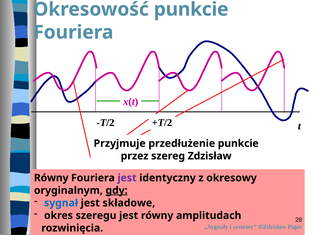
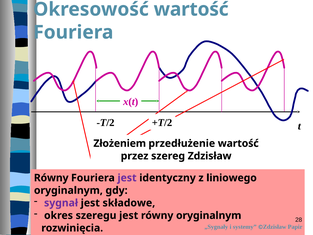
Okresowość punkcie: punkcie -> wartość (191, 9)
Przyjmuje: Przyjmuje -> Złożeniem (120, 143)
przedłużenie punkcie: punkcie -> wartość (238, 143)
okresowy: okresowy -> liniowego (232, 178)
gdy underline: present -> none (117, 190)
sygnał colour: blue -> purple (61, 203)
równy amplitudach: amplitudach -> oryginalnym (209, 215)
